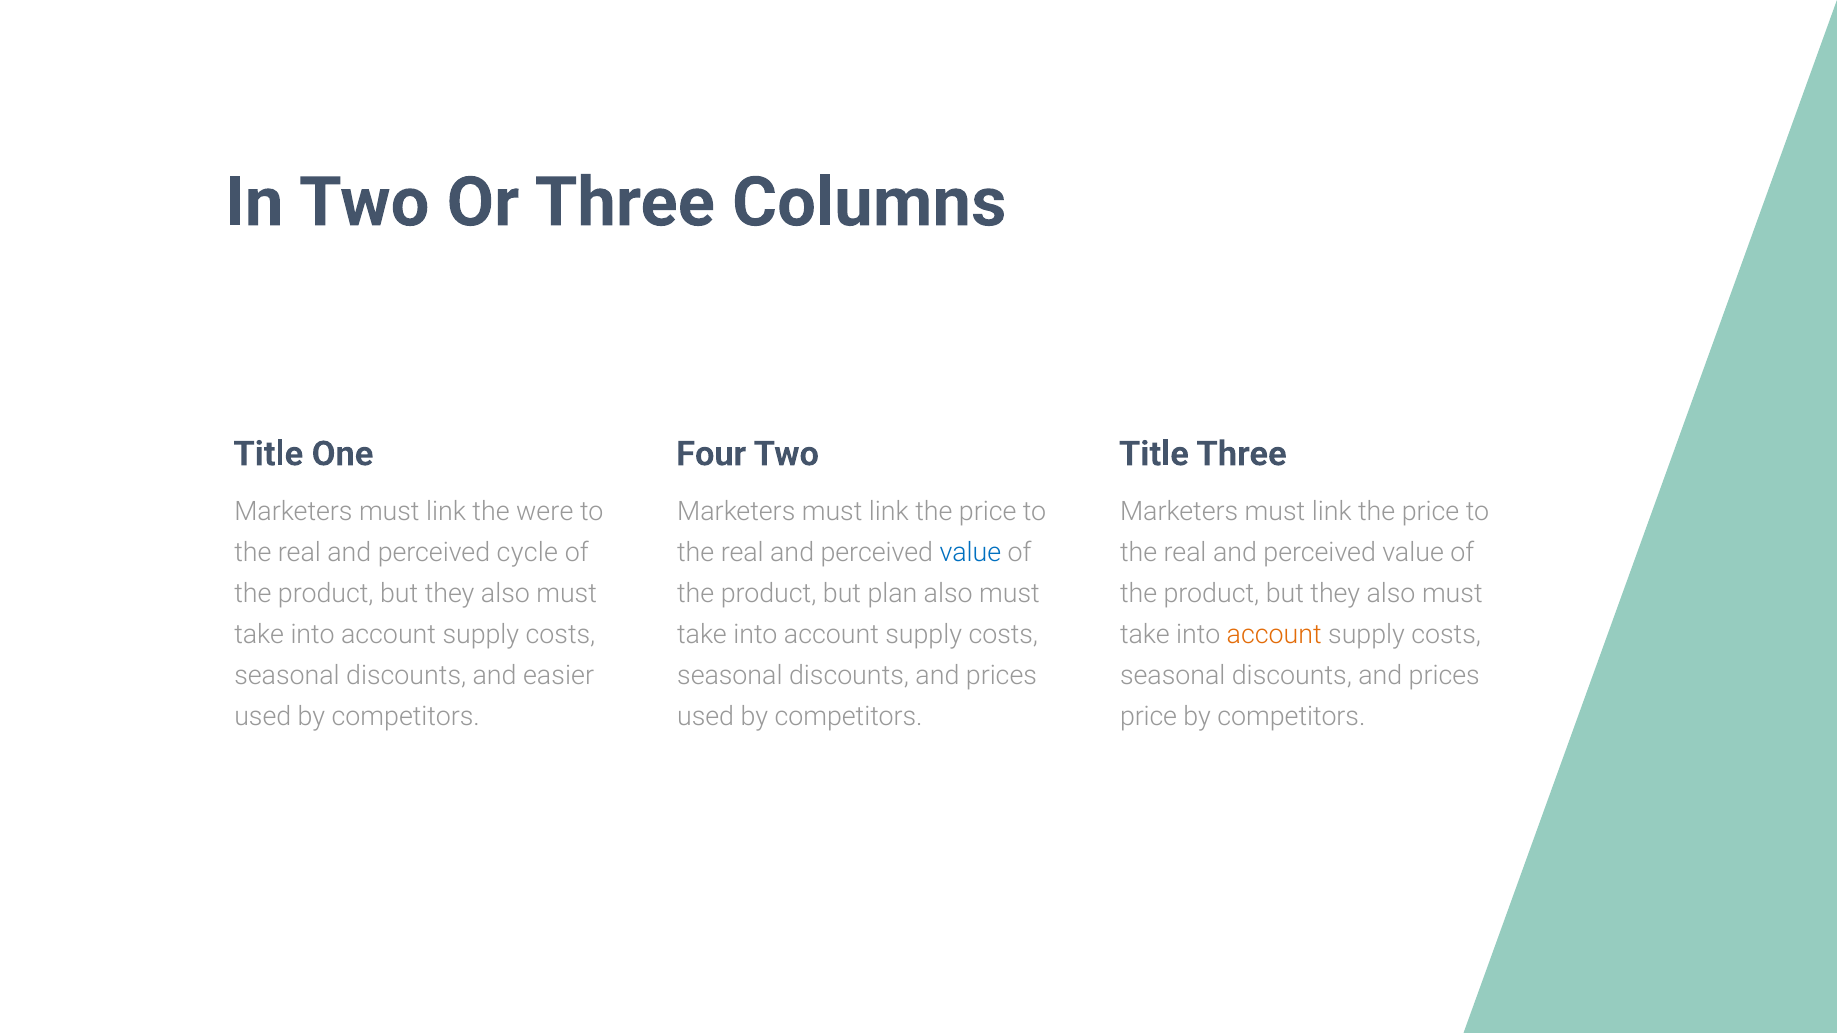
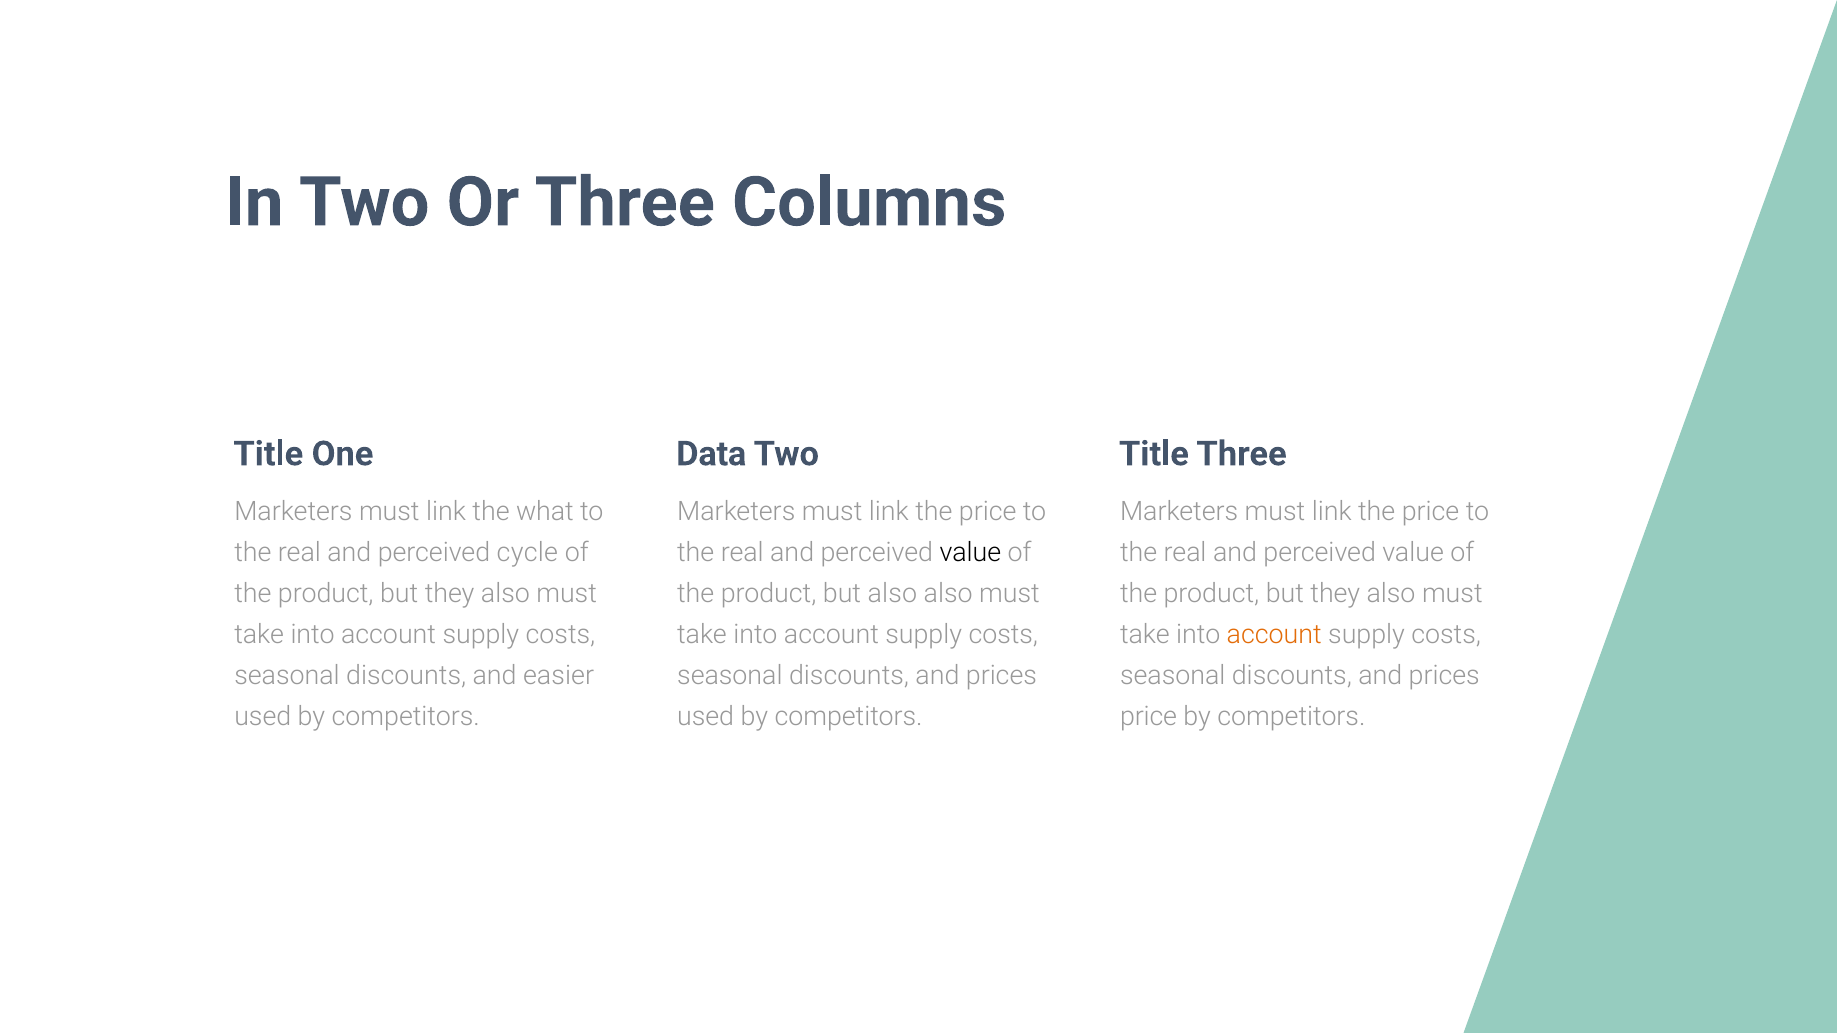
Four: Four -> Data (711, 454)
were: were -> what (545, 512)
value colour: blue -> black (970, 553)
but plan: plan -> also (892, 594)
